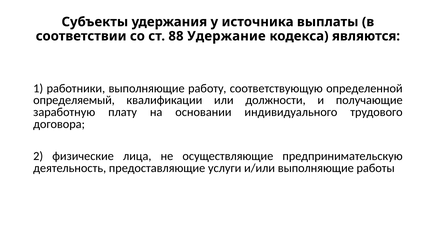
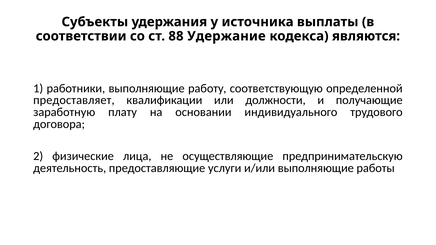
определяемый: определяемый -> предоставляет (74, 100)
